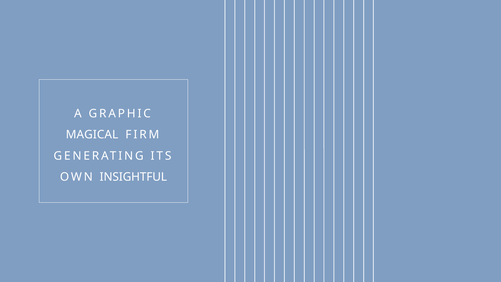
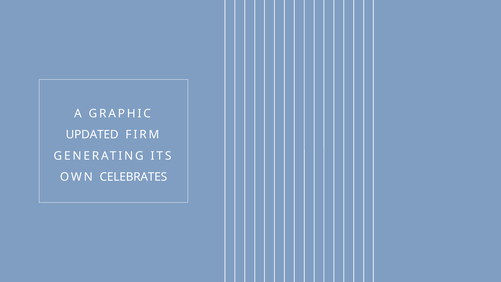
MAGICAL: MAGICAL -> UPDATED (92, 135)
INSIGHTFUL: INSIGHTFUL -> CELEBRATES (133, 177)
